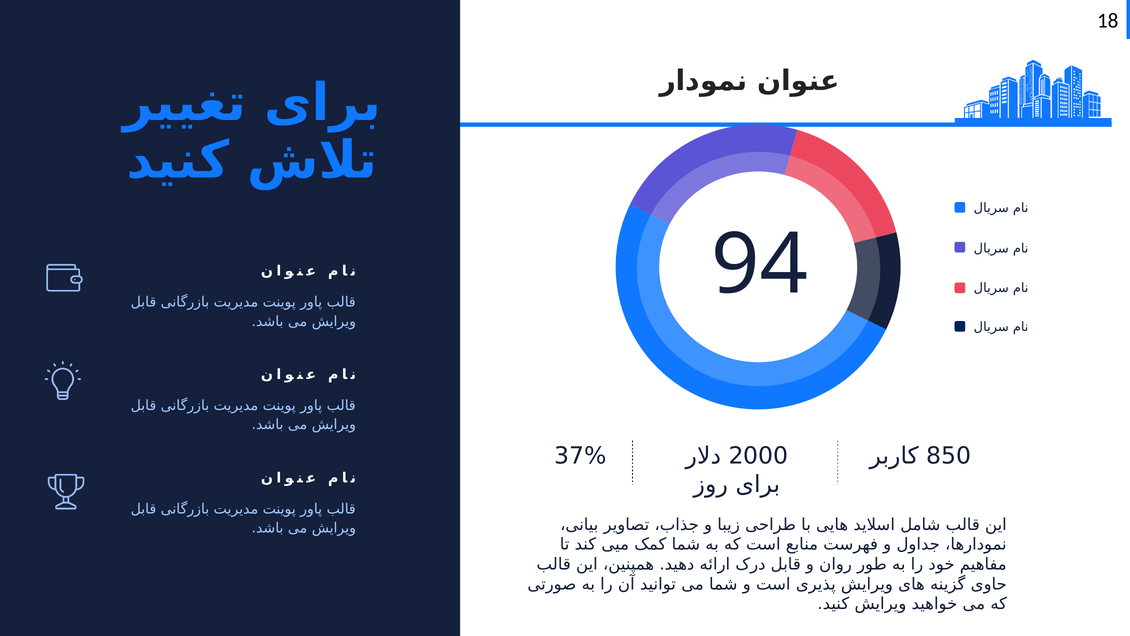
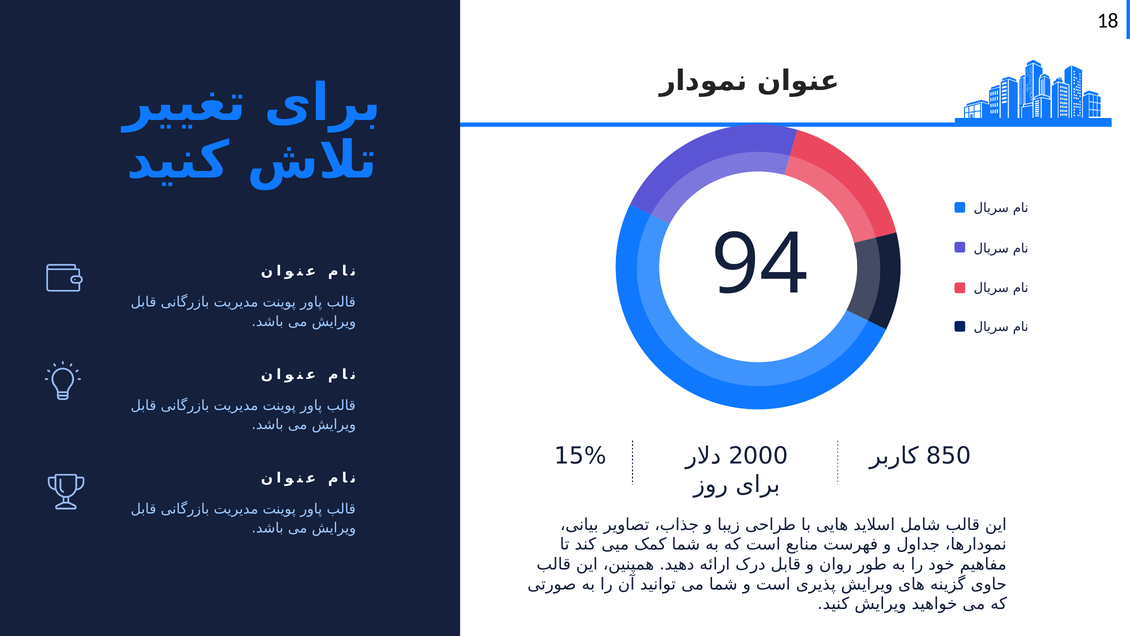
37%: 37% -> 15% (580, 456)
